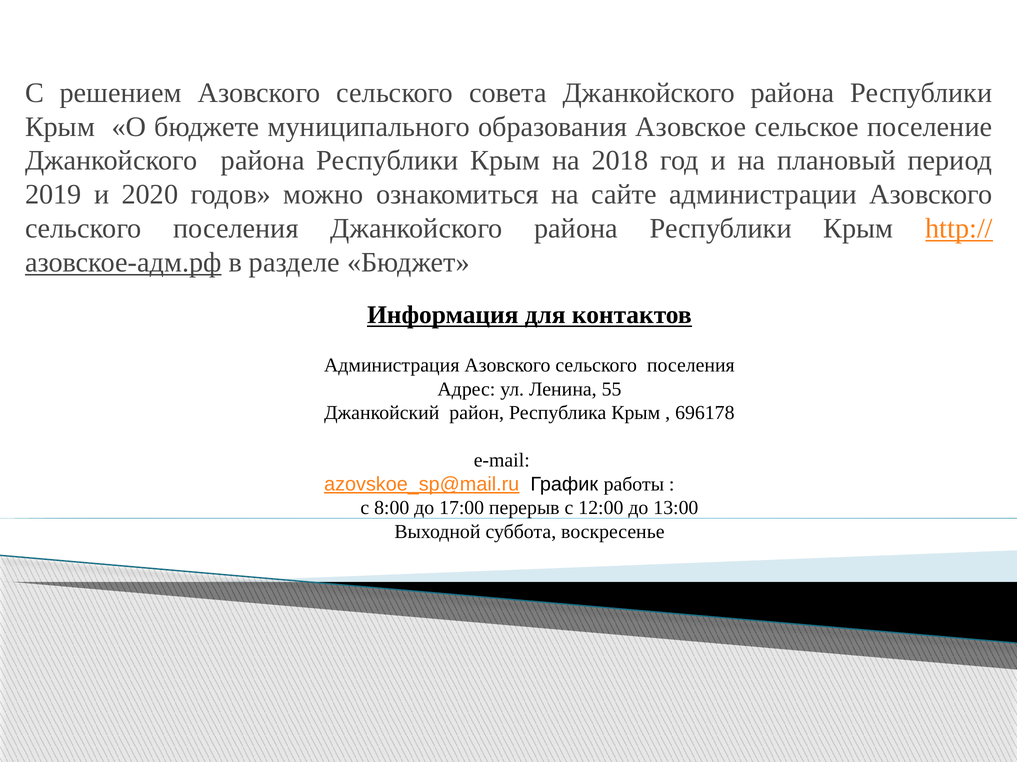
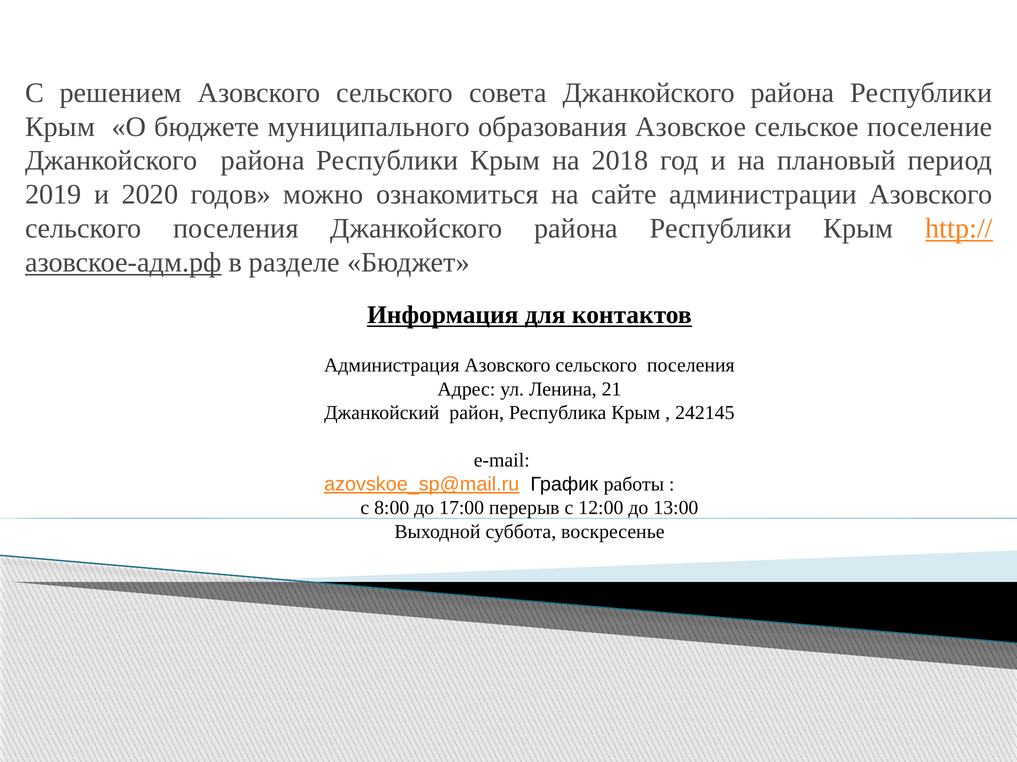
55: 55 -> 21 (612, 390)
696178: 696178 -> 242145 (705, 413)
